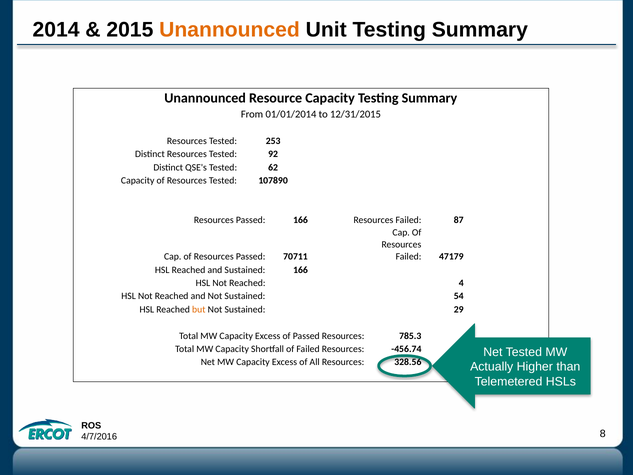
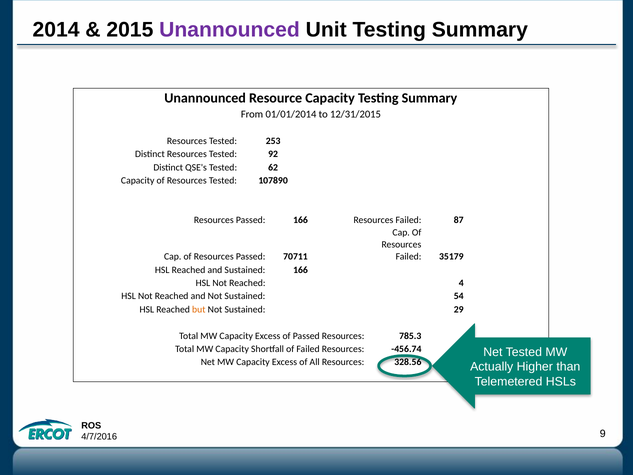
Unannounced colour: orange -> purple (230, 30)
47179: 47179 -> 35179 (451, 257)
8: 8 -> 9 (603, 433)
